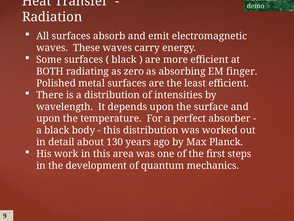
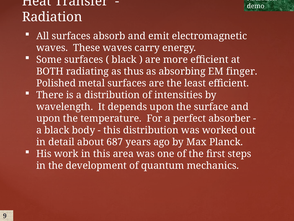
zero: zero -> thus (134, 71)
130: 130 -> 687 (115, 142)
